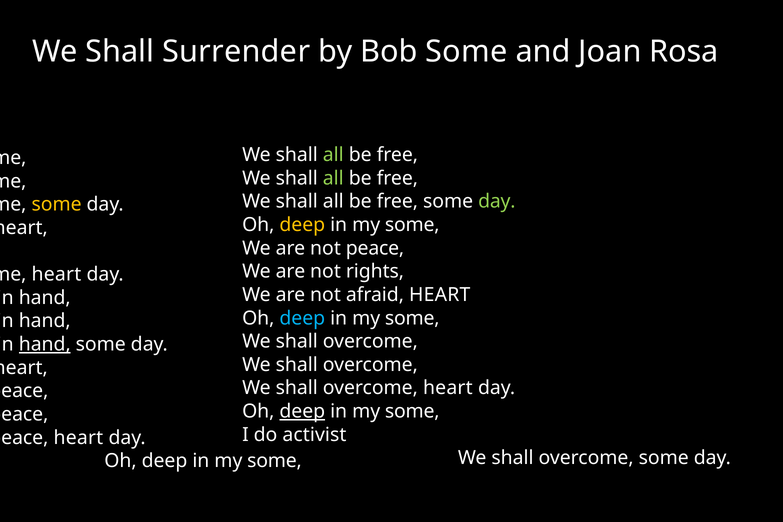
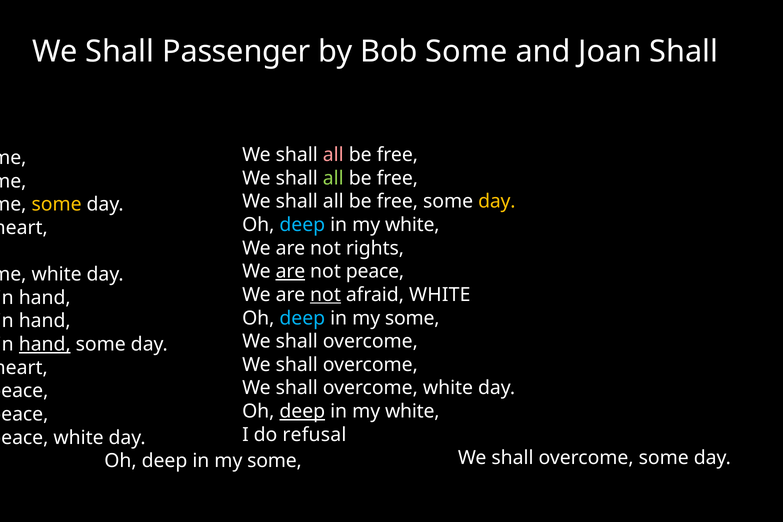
Surrender: Surrender -> Passenger (236, 52)
Joan Rosa: Rosa -> Shall (684, 52)
all colour: light green -> pink (333, 155)
day colour: light green -> yellow (497, 202)
deep colour: yellow -> light blue (302, 225)
some: some -> white (412, 225)
not peace: peace -> rights (375, 248)
are underline: none -> present (290, 271)
not rights: rights -> peace (375, 271)
heart: heart -> white (57, 274)
not underline: none -> present (325, 295)
afraid HEART: HEART -> WHITE (440, 295)
heart: heart -> white (448, 388)
some: some -> white (412, 411)
activist: activist -> refusal (314, 435)
heart: heart -> white (79, 438)
